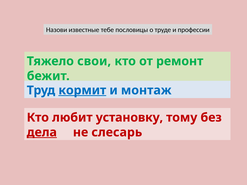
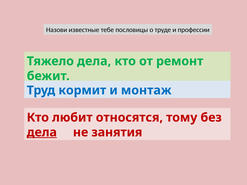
Тяжело свои: свои -> дела (94, 61)
кормит underline: present -> none (82, 90)
установку: установку -> относятся (129, 118)
слесарь: слесарь -> занятия (117, 132)
